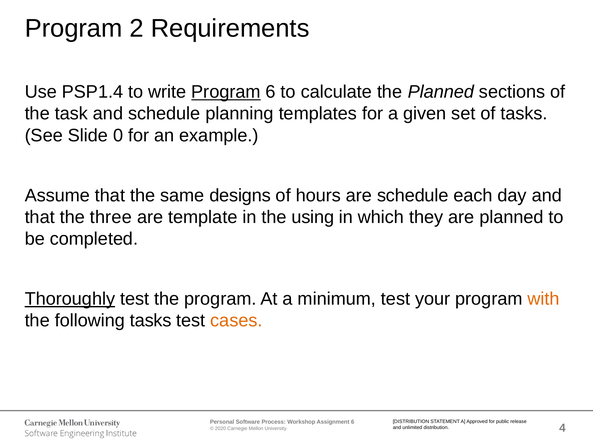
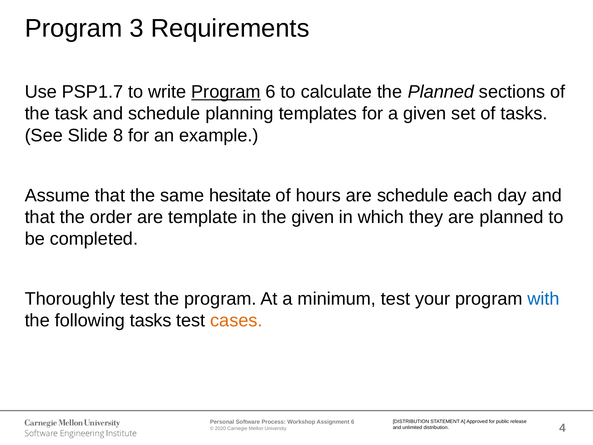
2: 2 -> 3 (137, 28)
PSP1.4: PSP1.4 -> PSP1.7 (92, 92)
0: 0 -> 8 (118, 135)
designs: designs -> hesitate (240, 195)
three: three -> order (111, 217)
the using: using -> given (313, 217)
Thoroughly underline: present -> none (70, 299)
with colour: orange -> blue (544, 299)
